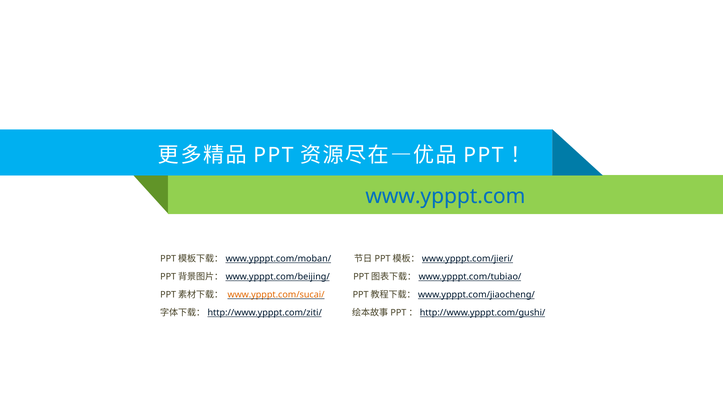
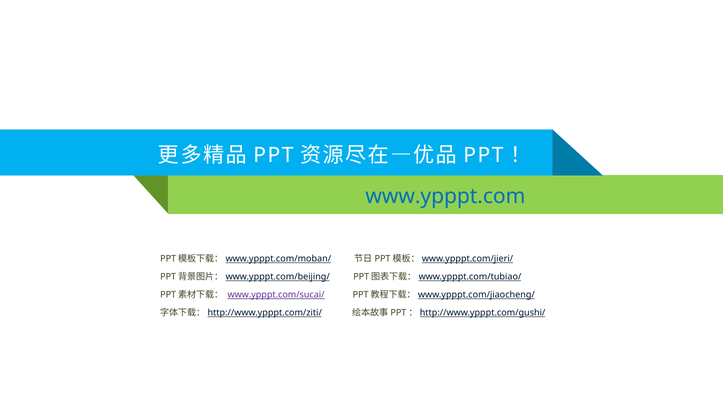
www.ypppt.com/sucai/ colour: orange -> purple (276, 295)
